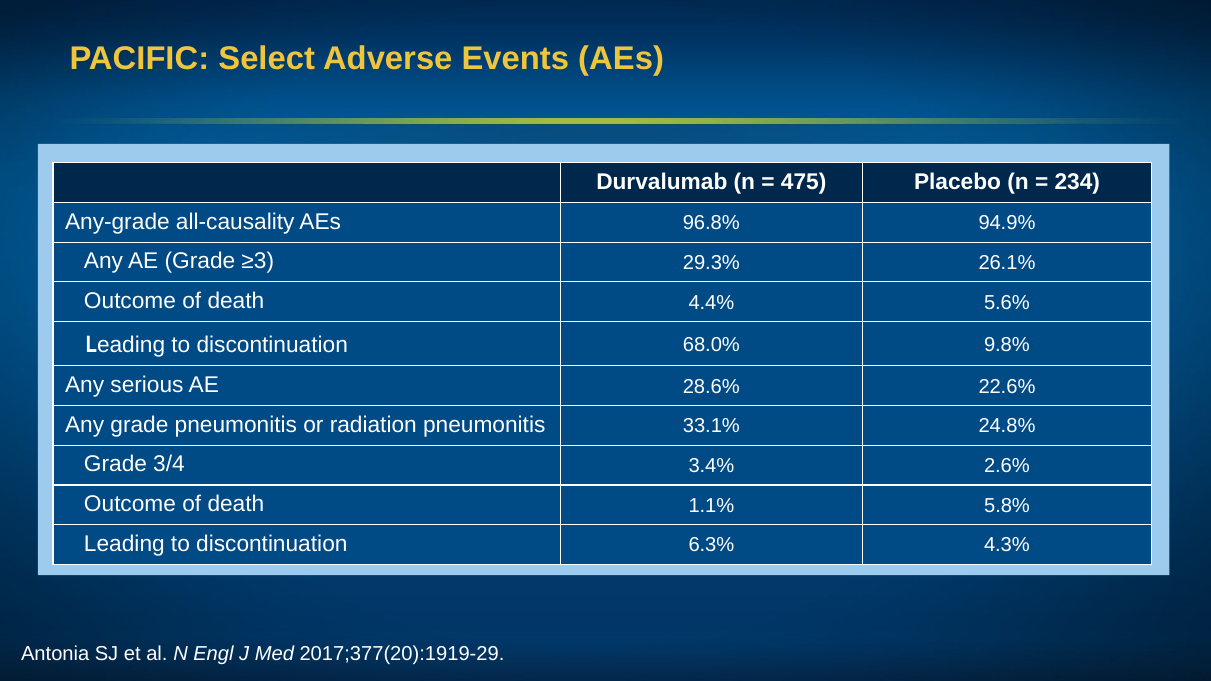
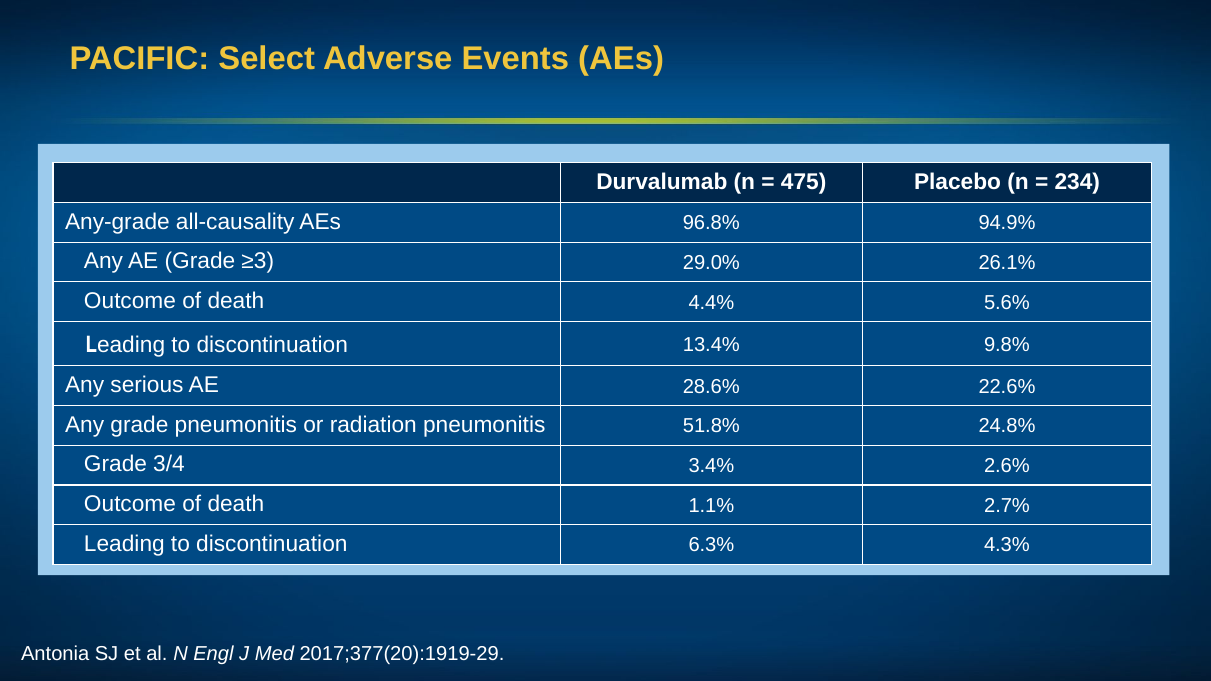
29.3%: 29.3% -> 29.0% (711, 263)
68.0%: 68.0% -> 13.4% (711, 345)
33.1%: 33.1% -> 51.8% (711, 426)
5.8%: 5.8% -> 2.7% (1007, 506)
